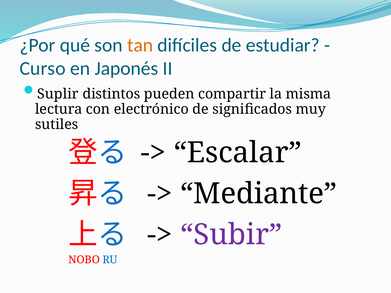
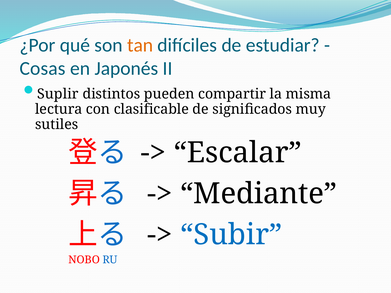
Curso: Curso -> Cosas (43, 69)
electrónico: electrónico -> clasificable (151, 109)
Subir colour: purple -> blue (231, 235)
